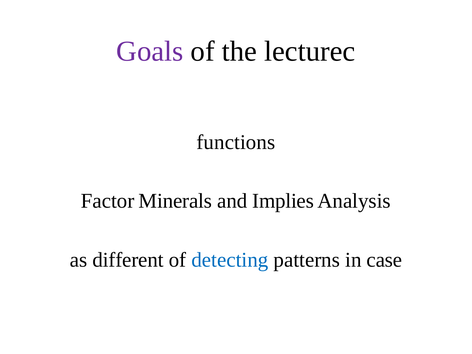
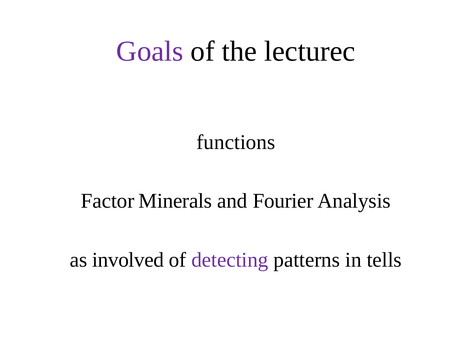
Implies: Implies -> Fourier (283, 201)
different: different -> involved (128, 260)
detecting colour: blue -> purple (230, 260)
case: case -> tells (384, 260)
